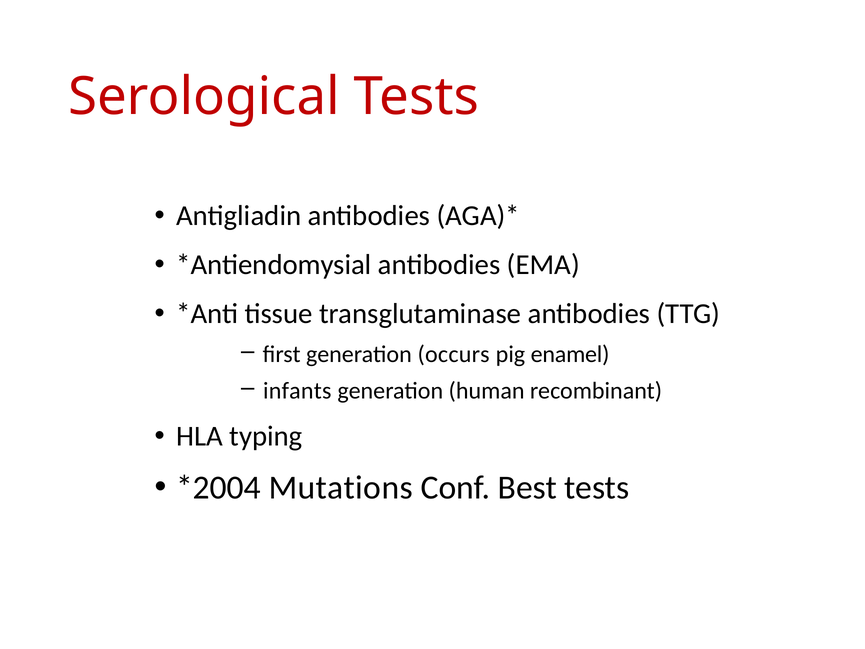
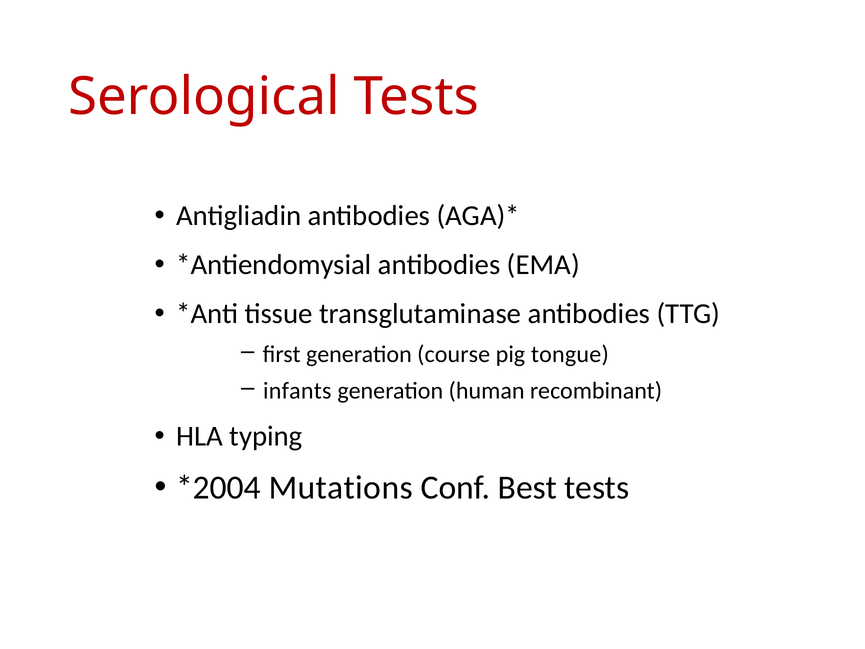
occurs: occurs -> course (454, 354)
enamel: enamel -> tongue (570, 354)
